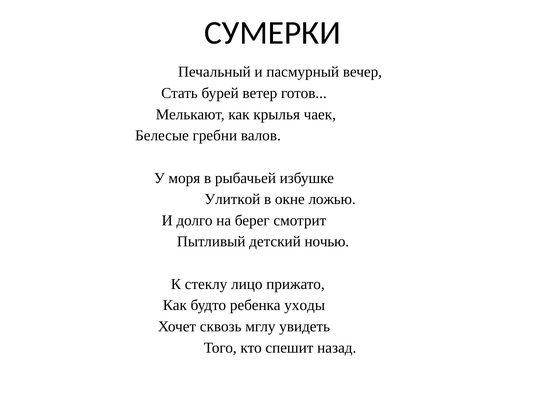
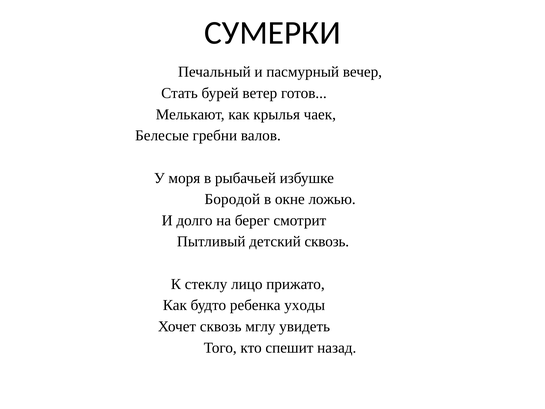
Улиткой: Улиткой -> Бородой (232, 199)
детский ночью: ночью -> сквозь (327, 242)
